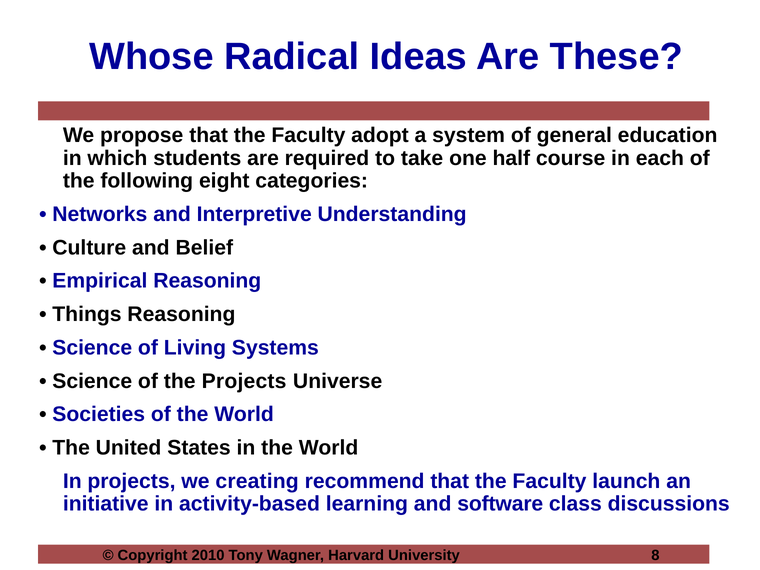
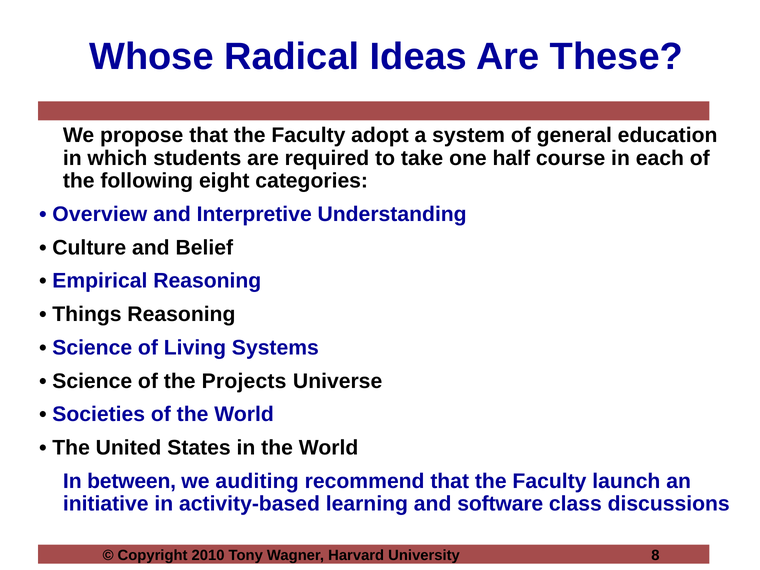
Networks: Networks -> Overview (100, 214)
In projects: projects -> between (132, 481)
creating: creating -> auditing (257, 481)
